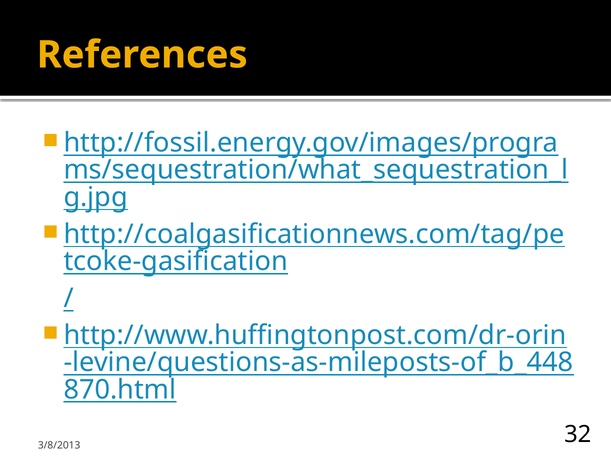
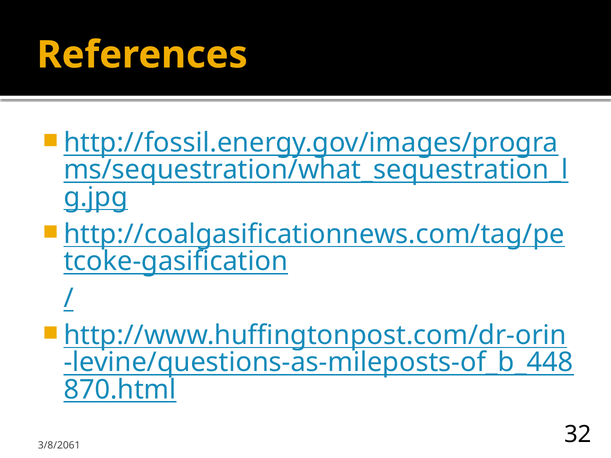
3/8/2013: 3/8/2013 -> 3/8/2061 (59, 446)
